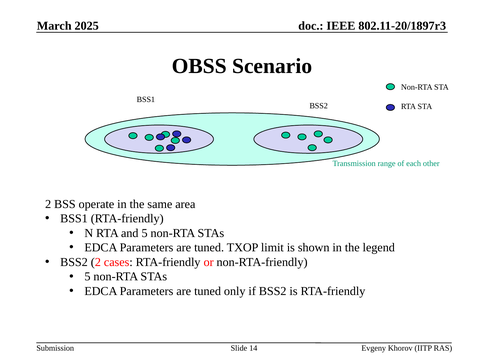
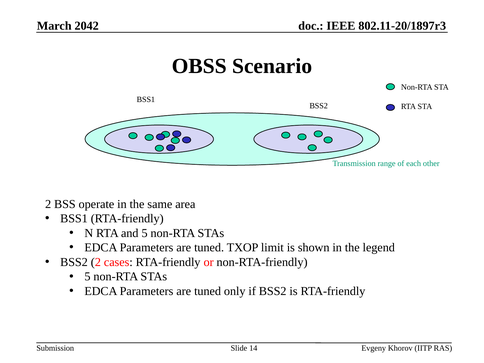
2025: 2025 -> 2042 (87, 26)
